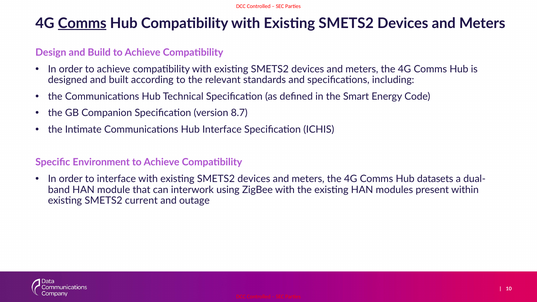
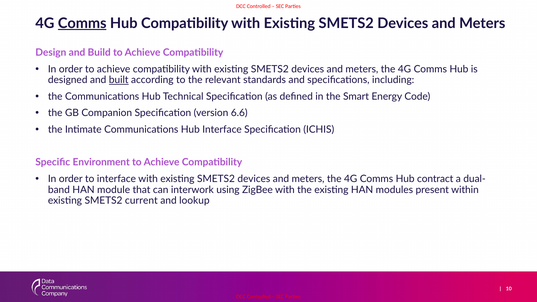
built underline: none -> present (119, 80)
8.7: 8.7 -> 6.6 (239, 113)
datasets: datasets -> contract (435, 179)
outage: outage -> lookup (194, 201)
